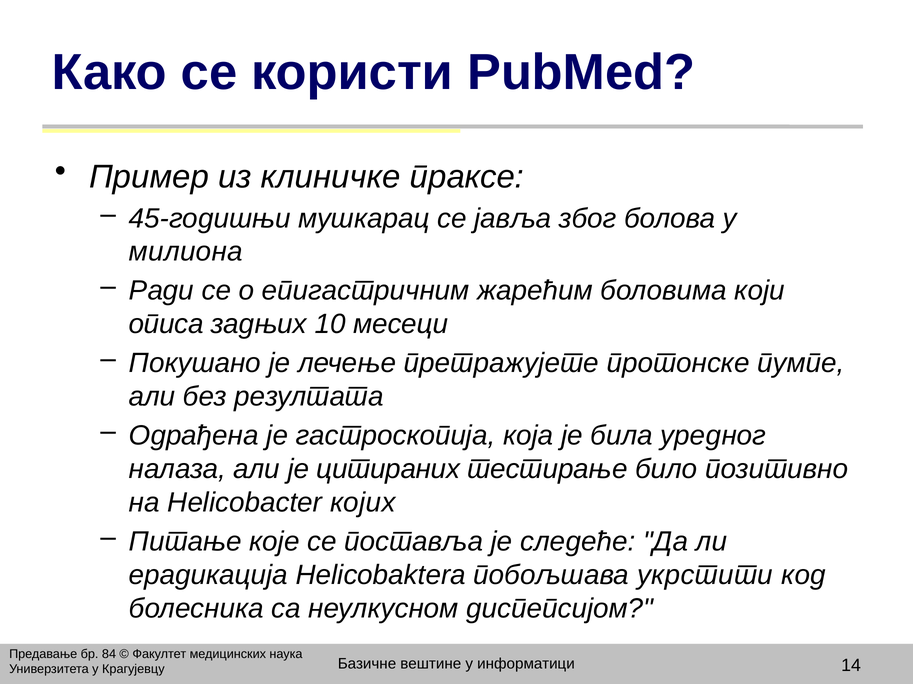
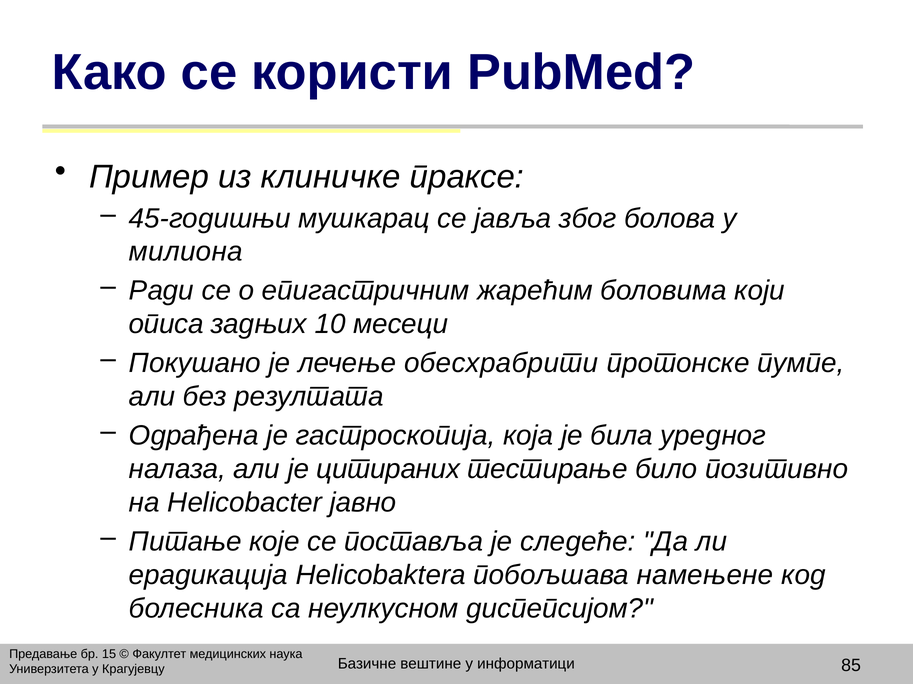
претражујете: претражујете -> обесхрабрити (501, 364)
којих: којих -> јавно (363, 503)
укрстити: укрстити -> намењене (705, 576)
84: 84 -> 15 (109, 655)
14: 14 -> 85 (851, 666)
